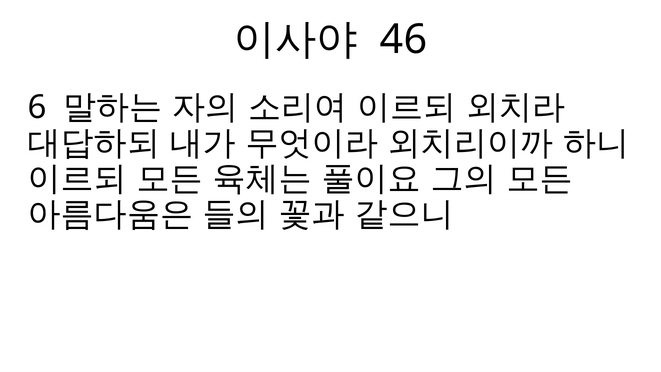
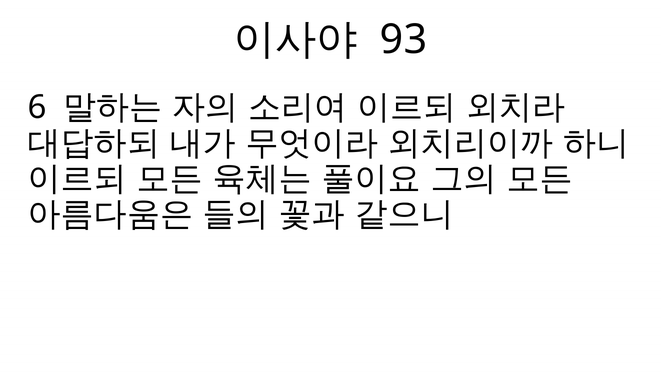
46: 46 -> 93 (404, 40)
